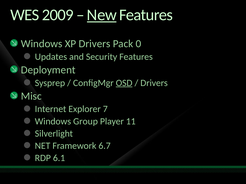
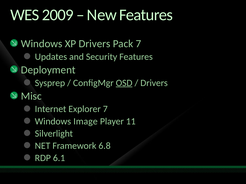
New underline: present -> none (102, 15)
Pack 0: 0 -> 7 (138, 44)
Group: Group -> Image (85, 122)
6.7: 6.7 -> 6.8 (105, 146)
